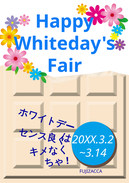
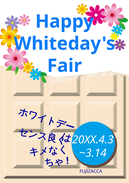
20XX.3.2: 20XX.3.2 -> 20XX.4.3 (93, 139)
